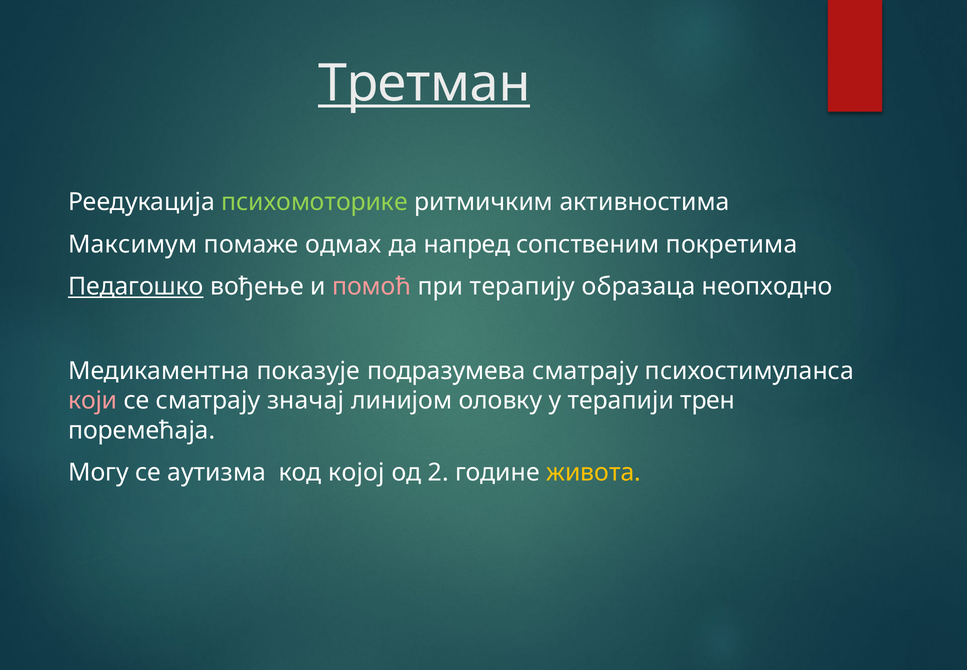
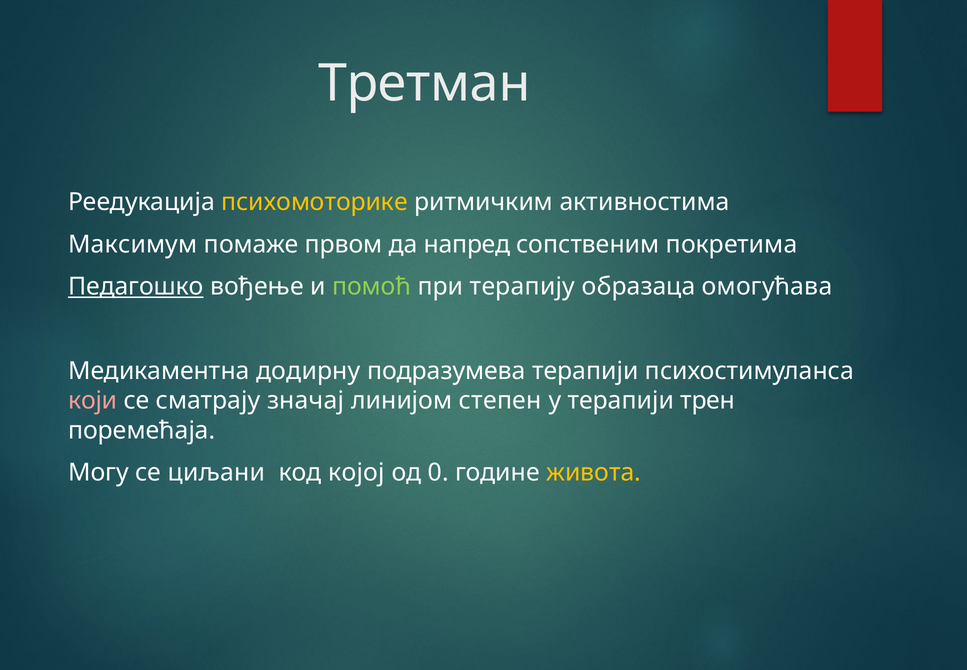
Третман underline: present -> none (424, 84)
психомоторике colour: light green -> yellow (315, 202)
одмах: одмах -> првом (343, 244)
помоћ colour: pink -> light green (372, 286)
неопходно: неопходно -> омогућава (767, 286)
показује: показује -> додирну (308, 371)
подразумева сматрају: сматрају -> терапији (585, 371)
оловку: оловку -> степен (500, 400)
аутизма: аутизма -> циљани (217, 472)
2: 2 -> 0 (438, 472)
